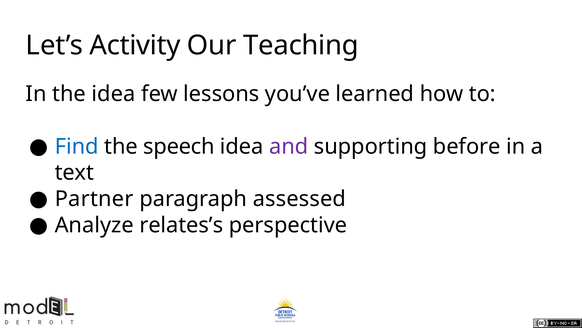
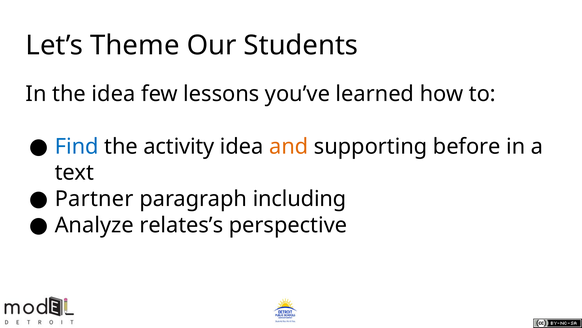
Activity: Activity -> Theme (135, 45)
Teaching: Teaching -> Students (301, 45)
speech: speech -> activity (179, 146)
and colour: purple -> orange (289, 146)
assessed: assessed -> including (300, 199)
